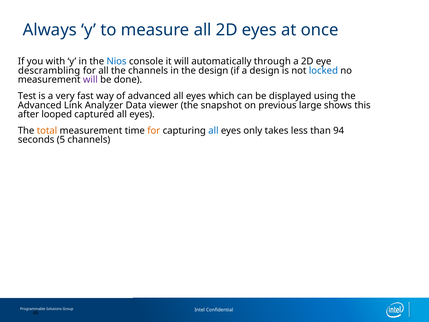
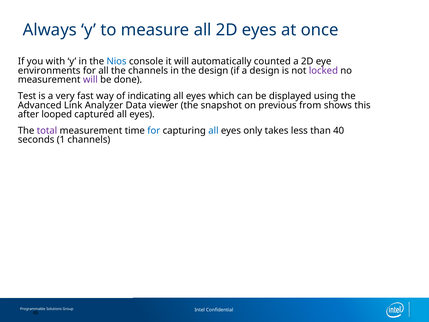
through: through -> counted (272, 61)
descrambling: descrambling -> environments (49, 71)
locked colour: blue -> purple (323, 71)
of advanced: advanced -> indicating (149, 96)
large: large -> from (310, 105)
total colour: orange -> purple (47, 131)
for colour: orange -> blue (154, 131)
94: 94 -> 40 (339, 131)
5: 5 -> 1 (61, 140)
